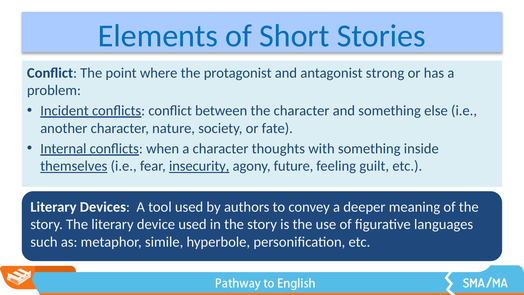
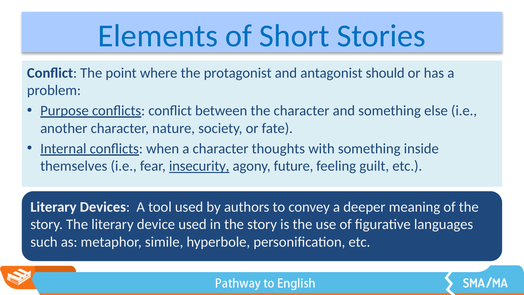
strong: strong -> should (385, 73)
Incident: Incident -> Purpose (65, 111)
themselves underline: present -> none (74, 166)
